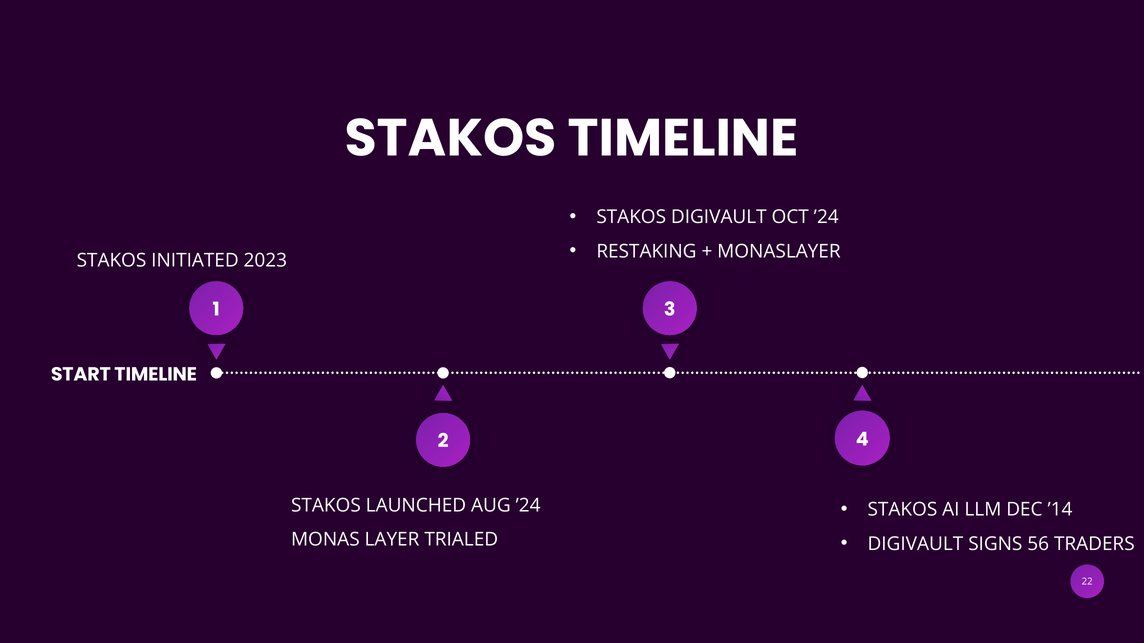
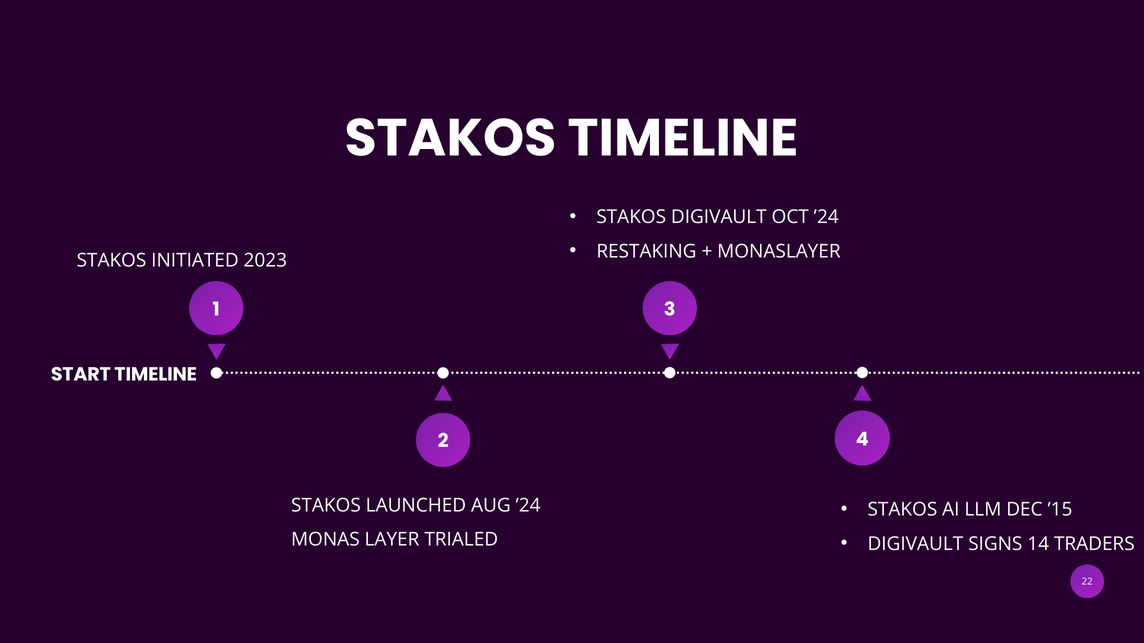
’14: ’14 -> ’15 (1060, 510)
56: 56 -> 14 (1038, 544)
